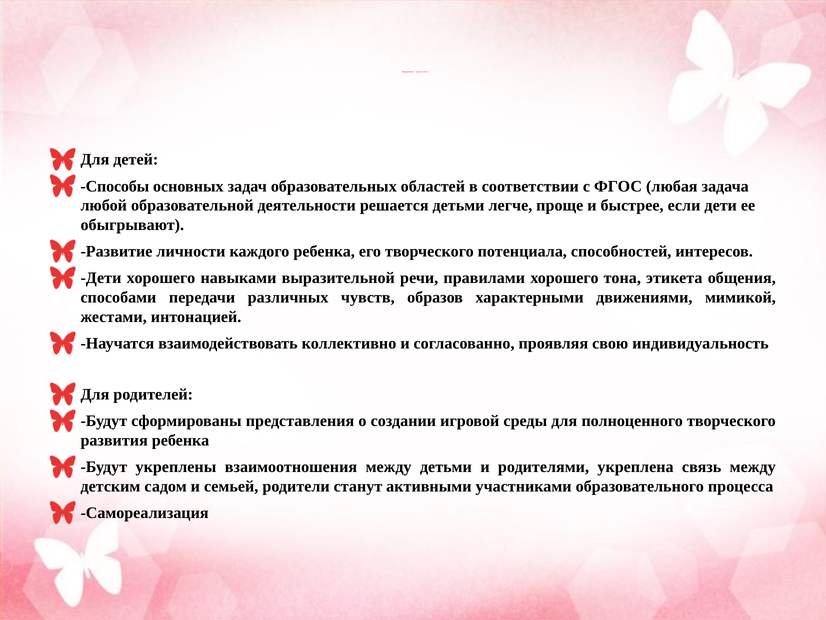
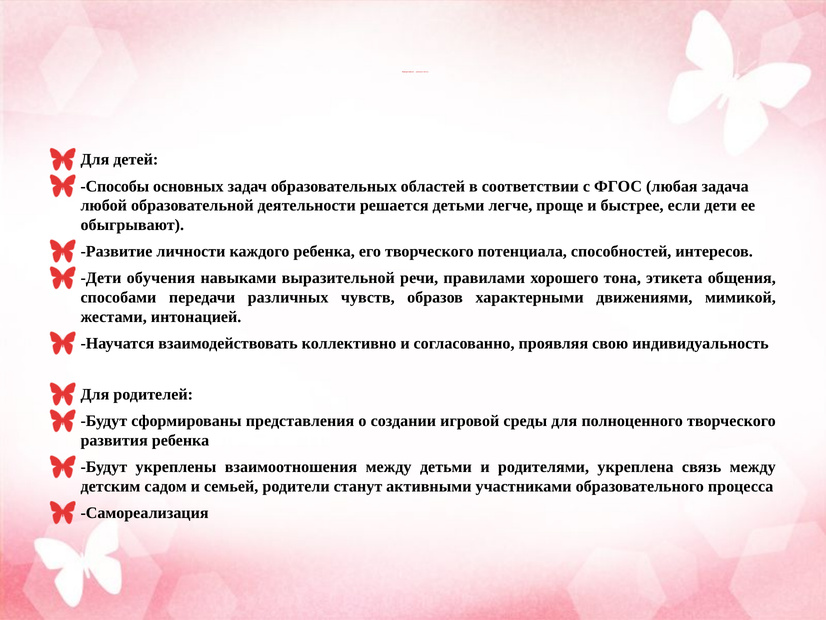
Дети хорошего: хорошего -> обучения (161, 278)
